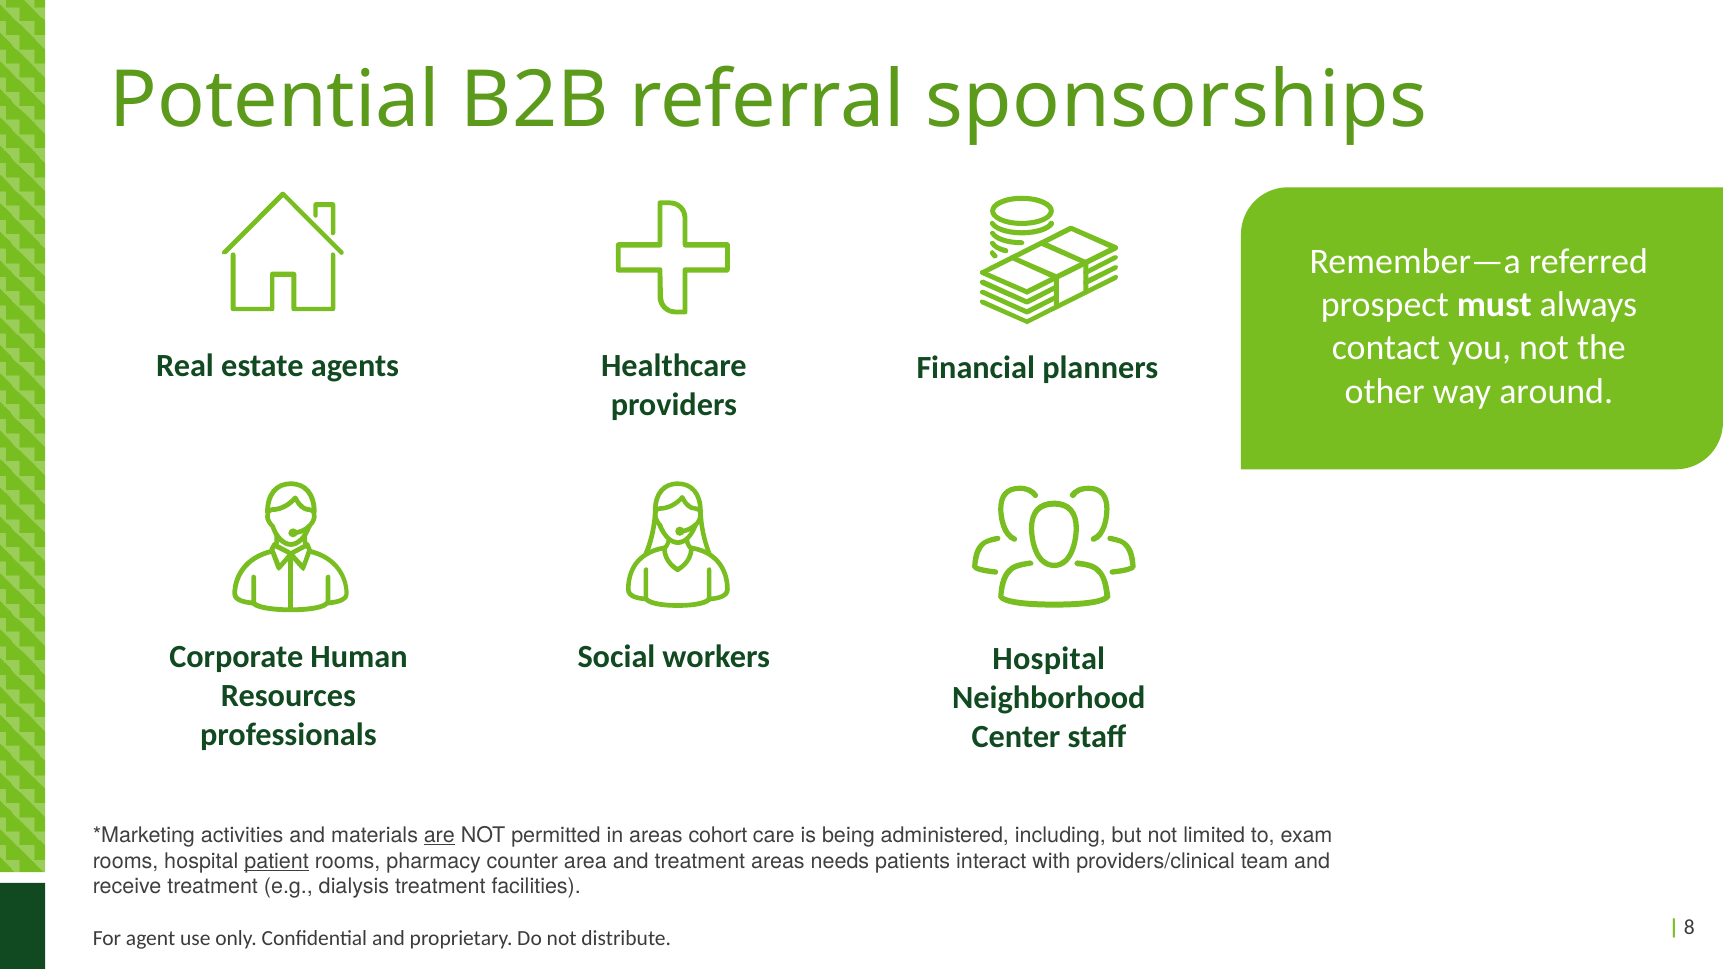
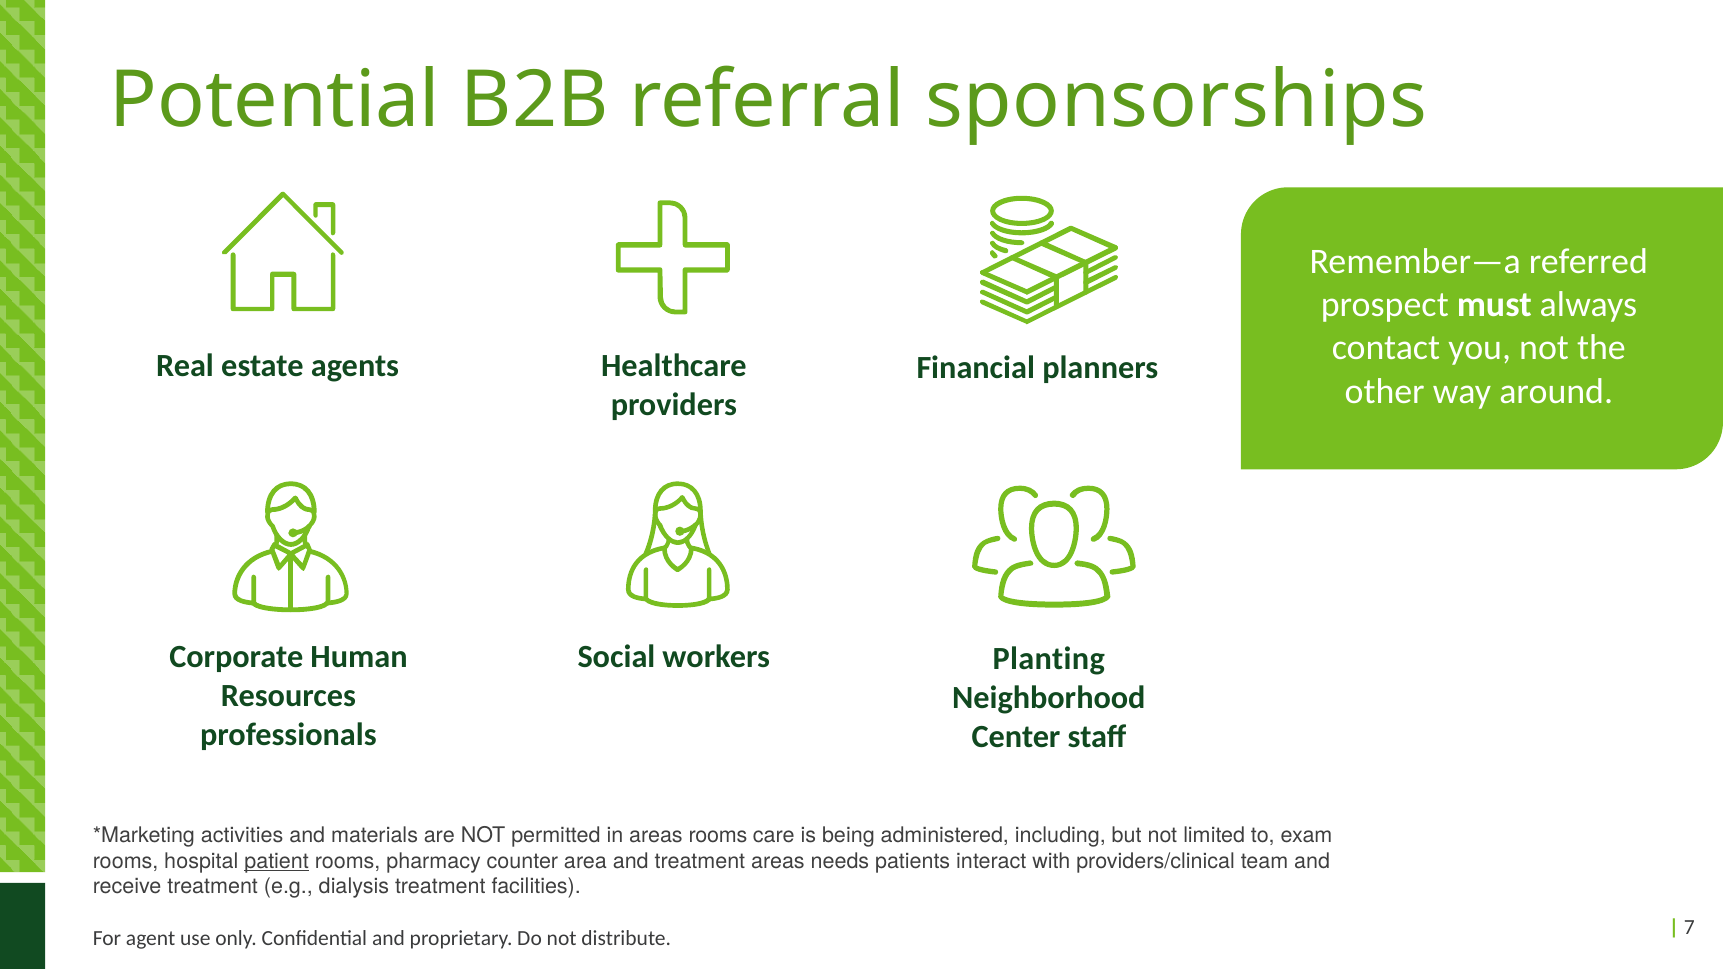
workers Hospital: Hospital -> Planting (1049, 659)
are underline: present -> none (439, 835)
areas cohort: cohort -> rooms (718, 835)
8: 8 -> 7 (1689, 927)
